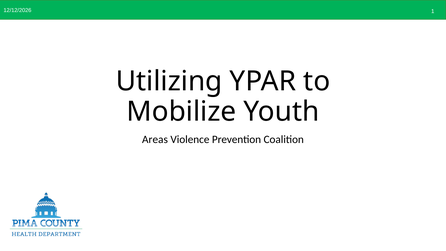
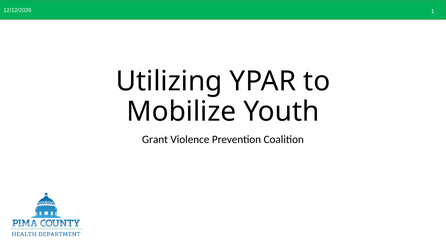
Areas: Areas -> Grant (155, 139)
